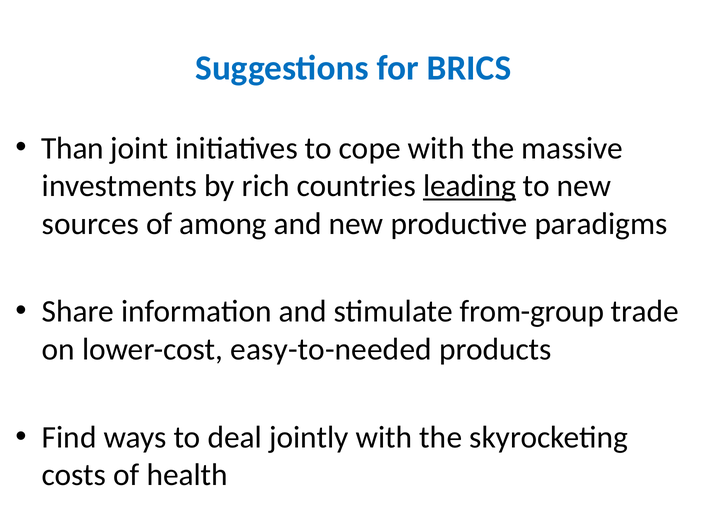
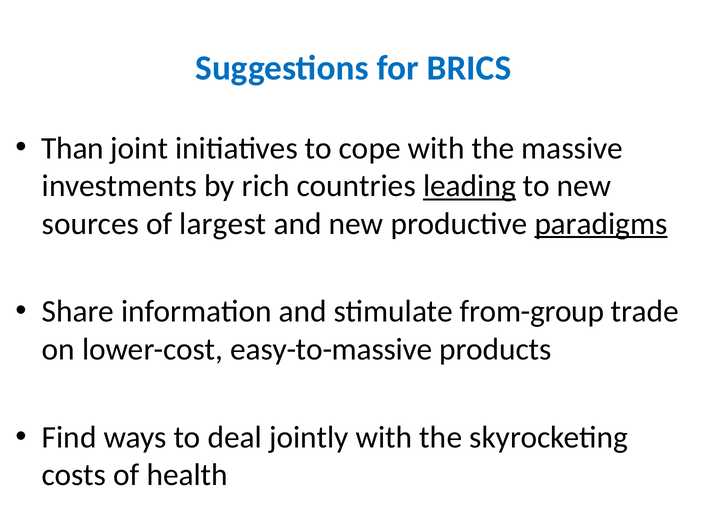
among: among -> largest (223, 224)
paradigms underline: none -> present (601, 224)
easy-to-needed: easy-to-needed -> easy-to-massive (331, 349)
